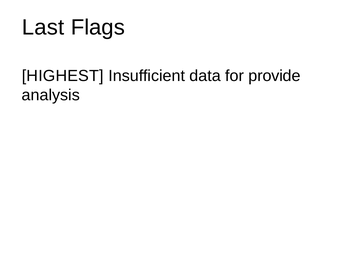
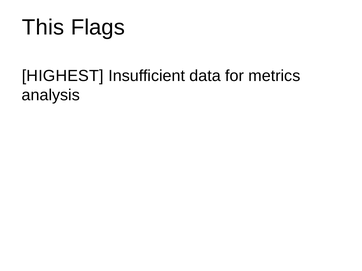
Last: Last -> This (43, 27)
provide: provide -> metrics (274, 76)
